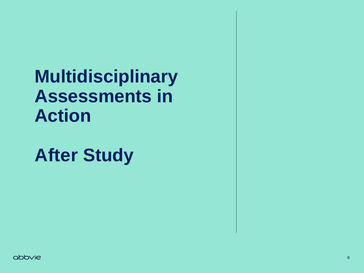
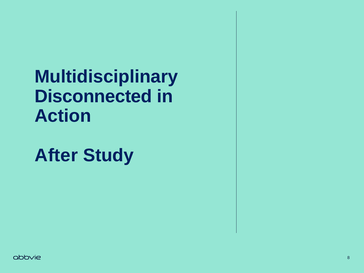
Assessments: Assessments -> Disconnected (93, 96)
